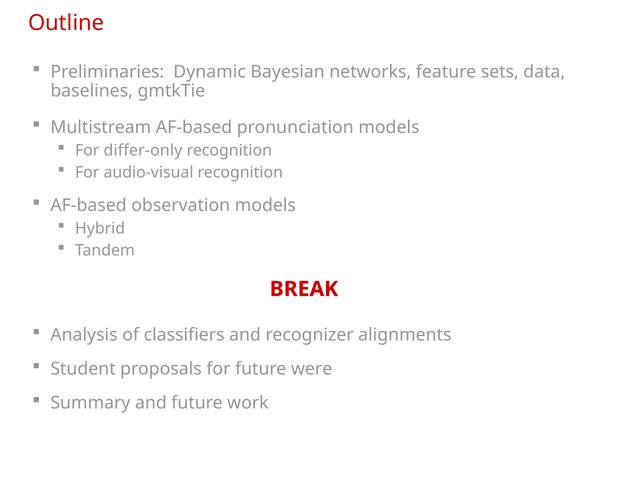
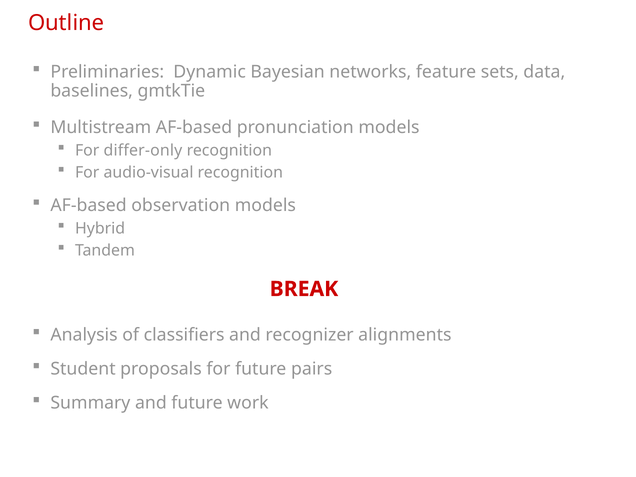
were: were -> pairs (312, 369)
